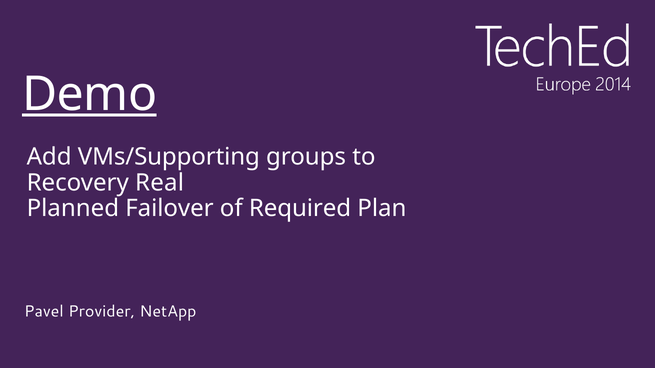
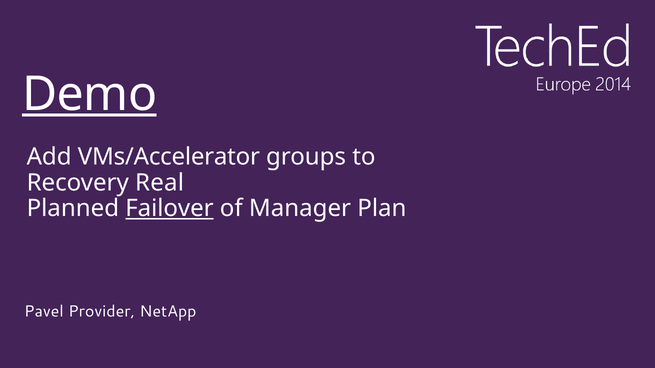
VMs/Supporting: VMs/Supporting -> VMs/Accelerator (169, 157)
Failover underline: none -> present (169, 209)
Required: Required -> Manager (300, 209)
